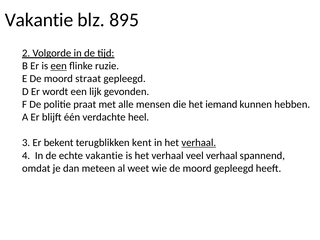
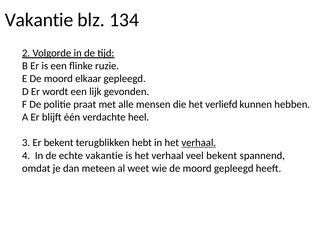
895: 895 -> 134 (124, 20)
een underline: present -> none (59, 66)
straat: straat -> elkaar (88, 79)
iemand: iemand -> verliefd (221, 104)
kent: kent -> hebt (142, 143)
veel verhaal: verhaal -> bekent (222, 156)
